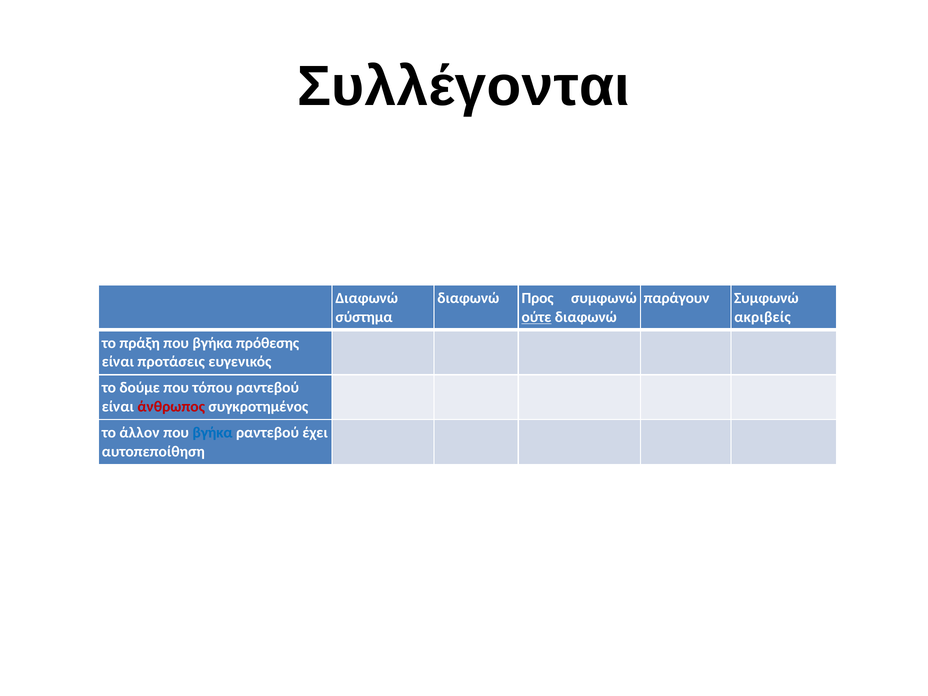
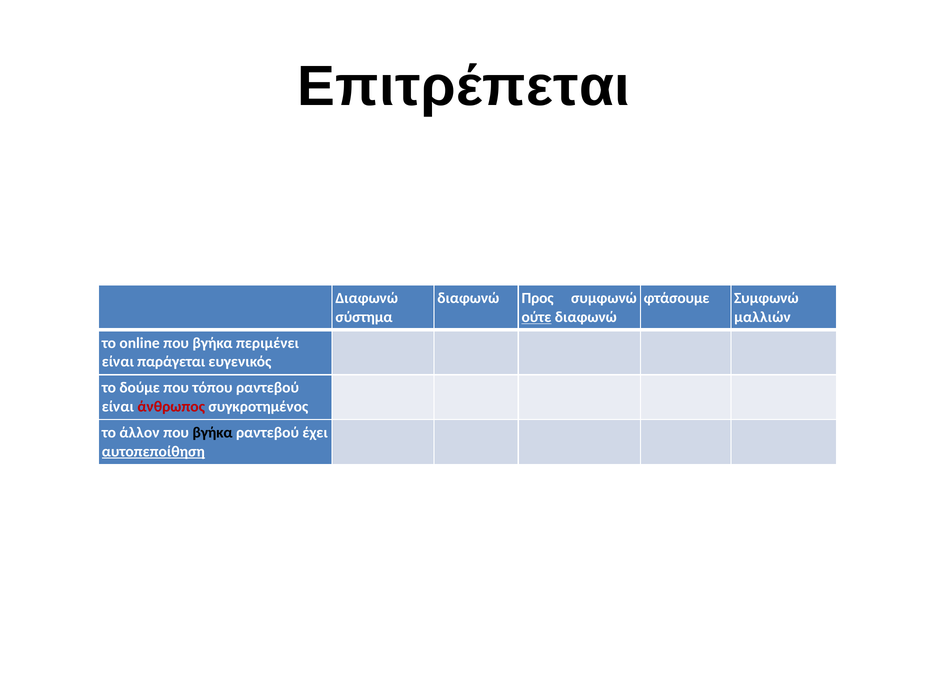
Συλλέγονται: Συλλέγονται -> Επιτρέπεται (464, 87)
παράγουν: παράγουν -> φτάσουμε (677, 298)
ακριβείς: ακριβείς -> μαλλιών (762, 317)
πράξη: πράξη -> online (140, 343)
πρόθεσης: πρόθεσης -> περιμένει (268, 343)
προτάσεις: προτάσεις -> παράγεται (171, 362)
βγήκα colour: blue -> black (213, 433)
αυτοπεποίθηση underline: none -> present (153, 452)
